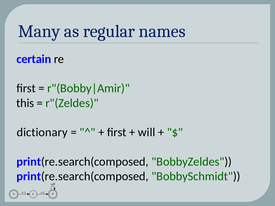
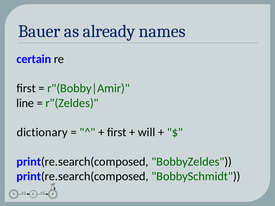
Many: Many -> Bauer (39, 31)
regular: regular -> already (109, 31)
this: this -> line (25, 103)
